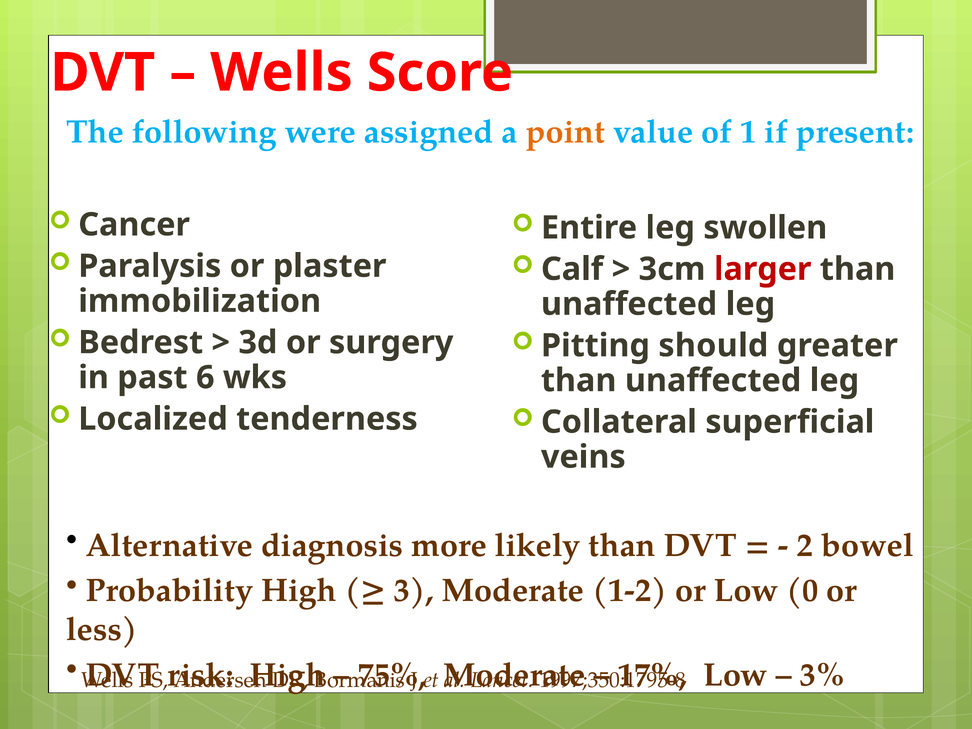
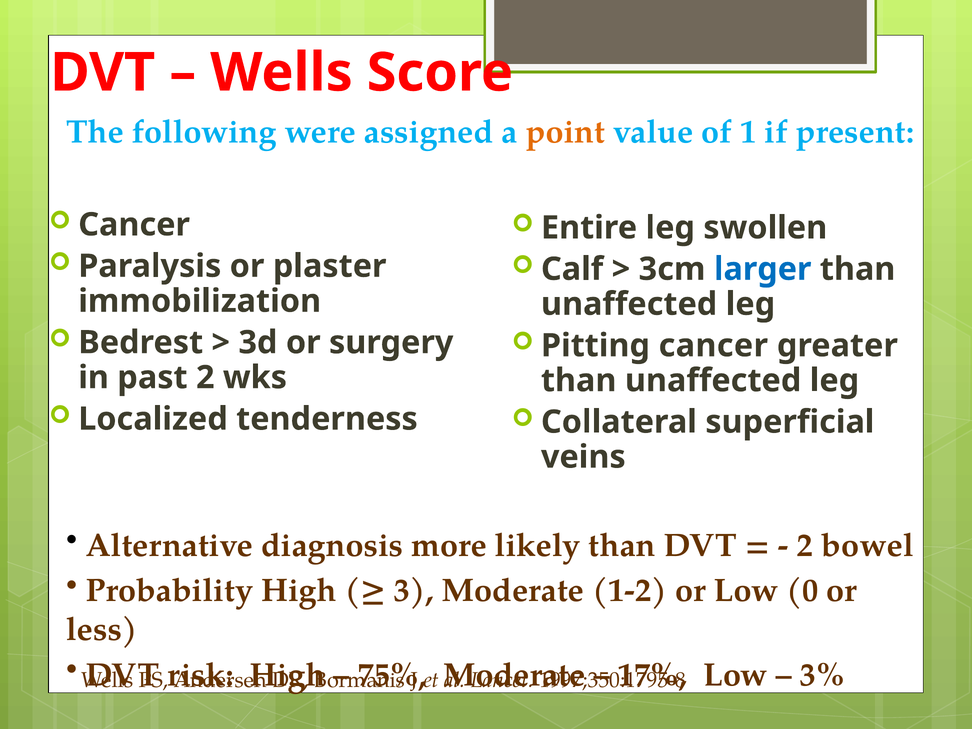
larger colour: red -> blue (763, 269)
Pitting should: should -> cancer (713, 346)
past 6: 6 -> 2 (205, 378)
